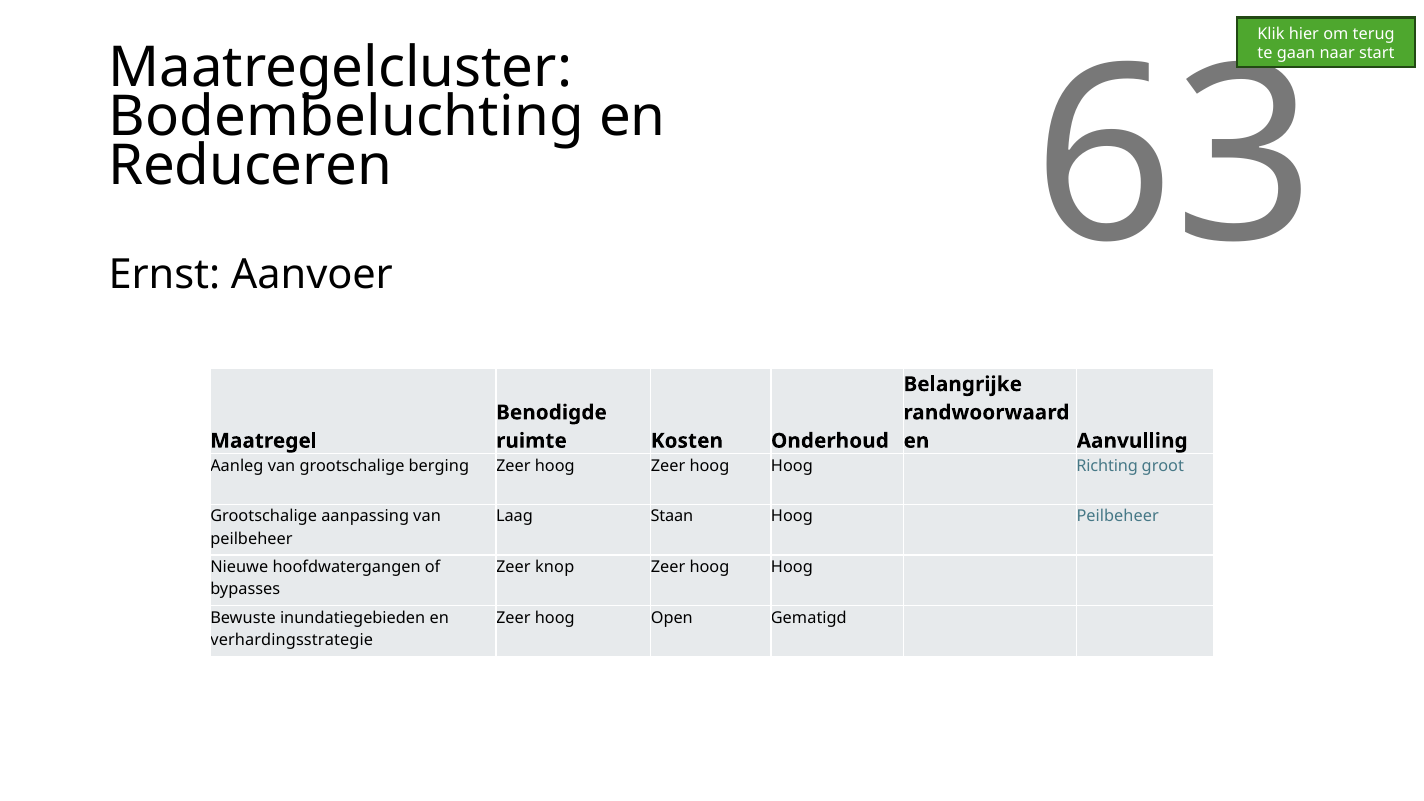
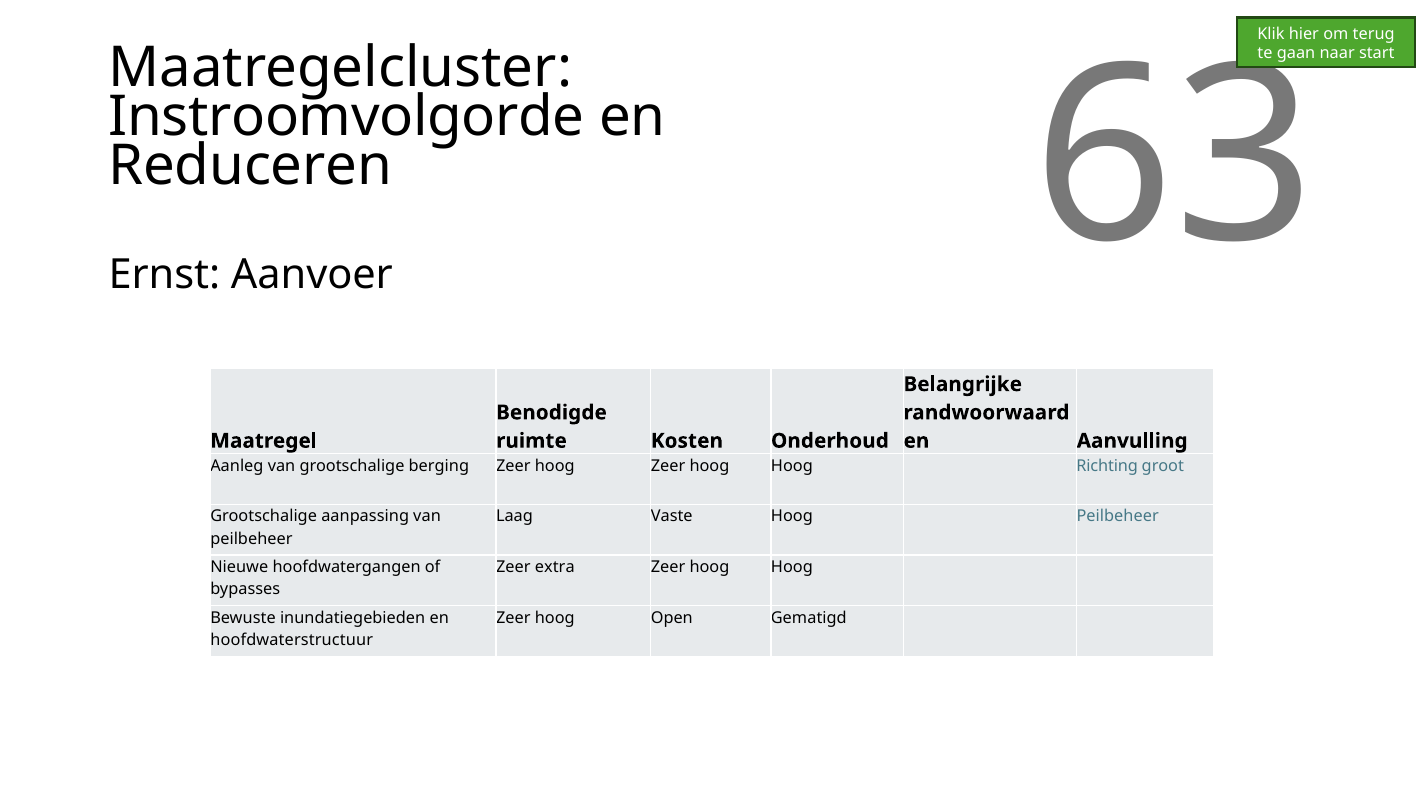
Bodembeluchting: Bodembeluchting -> Instroomvolgorde (347, 117)
Staan: Staan -> Vaste (672, 516)
knop: knop -> extra (555, 567)
verhardingsstrategie: verhardingsstrategie -> hoofdwaterstructuur (292, 640)
